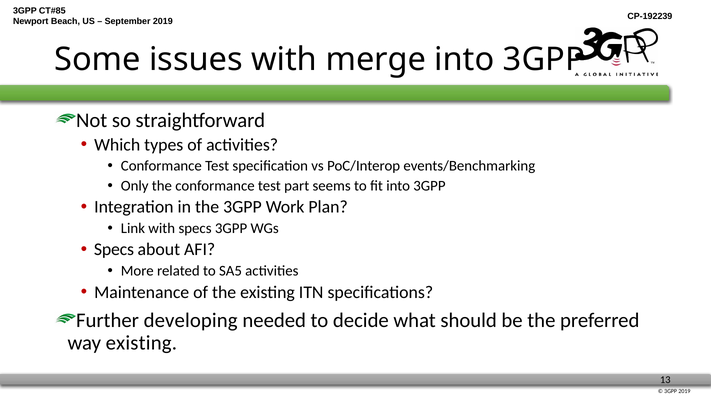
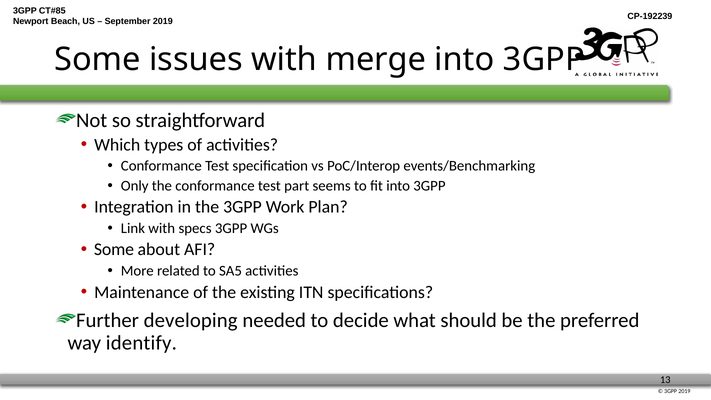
Specs: Specs -> Some (114, 250)
way existing: existing -> identify (141, 343)
